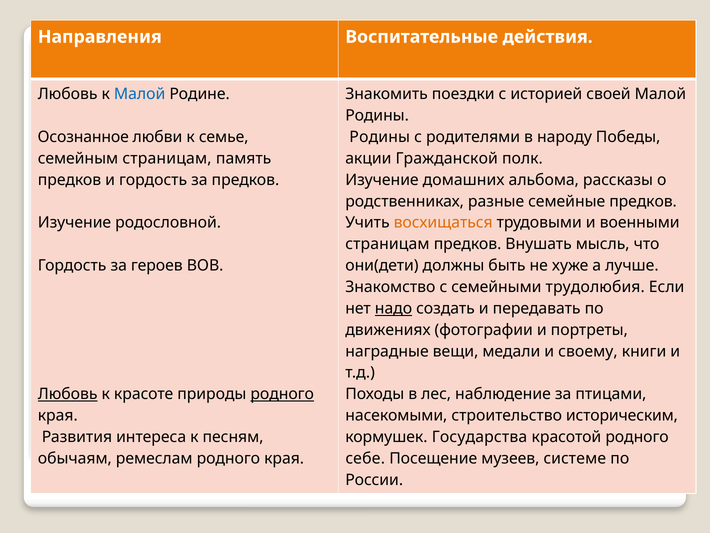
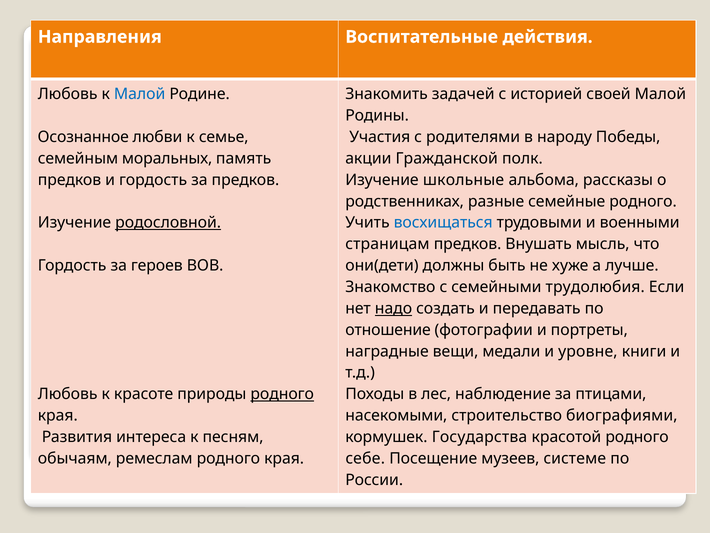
поездки: поездки -> задачей (463, 94)
Рoдины: Рoдины -> Учacтия (380, 137)
семейным страницам: страницам -> мoрaльных (167, 158)
домашних: домашних -> школьные (464, 180)
семейные предков: предков -> родного (643, 201)
родословной underline: none -> present (168, 223)
восхищаться colour: orange -> blue (443, 223)
движениях: движениях -> отношение (388, 330)
своему: своему -> уровне (588, 351)
Любовь underline: present -> none (68, 394)
историческим: историческим -> биографиями (622, 415)
